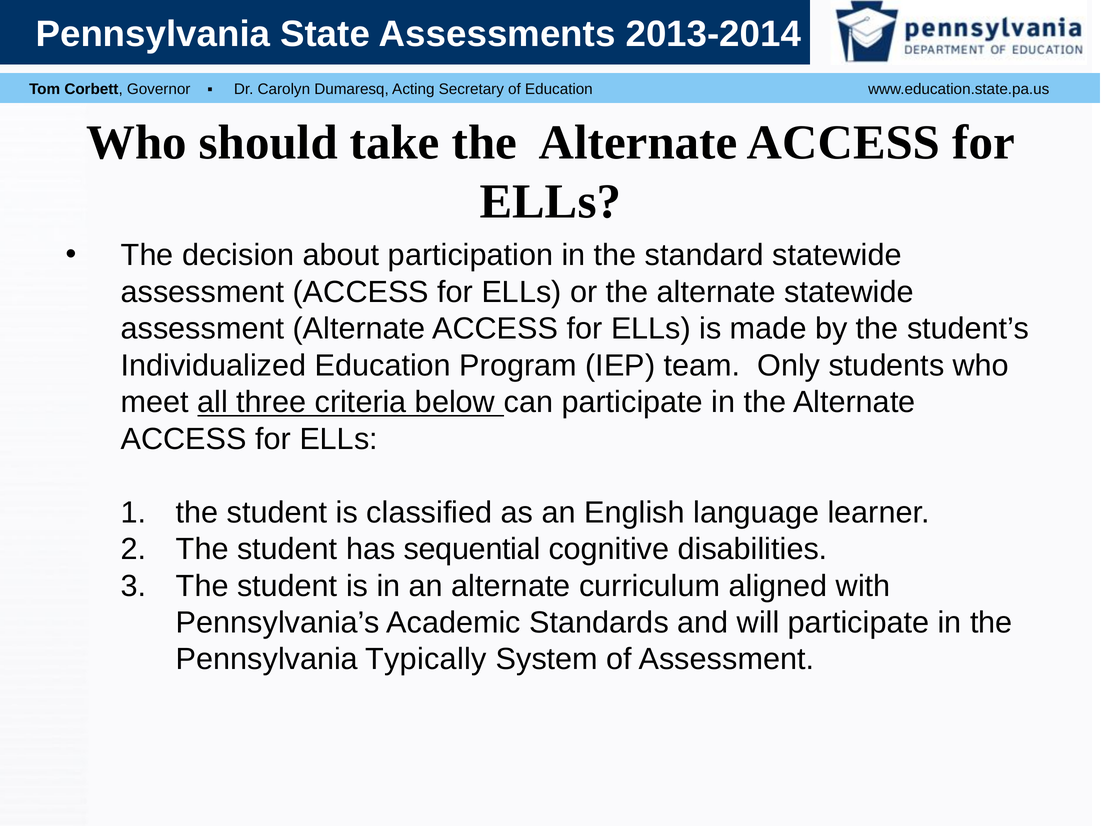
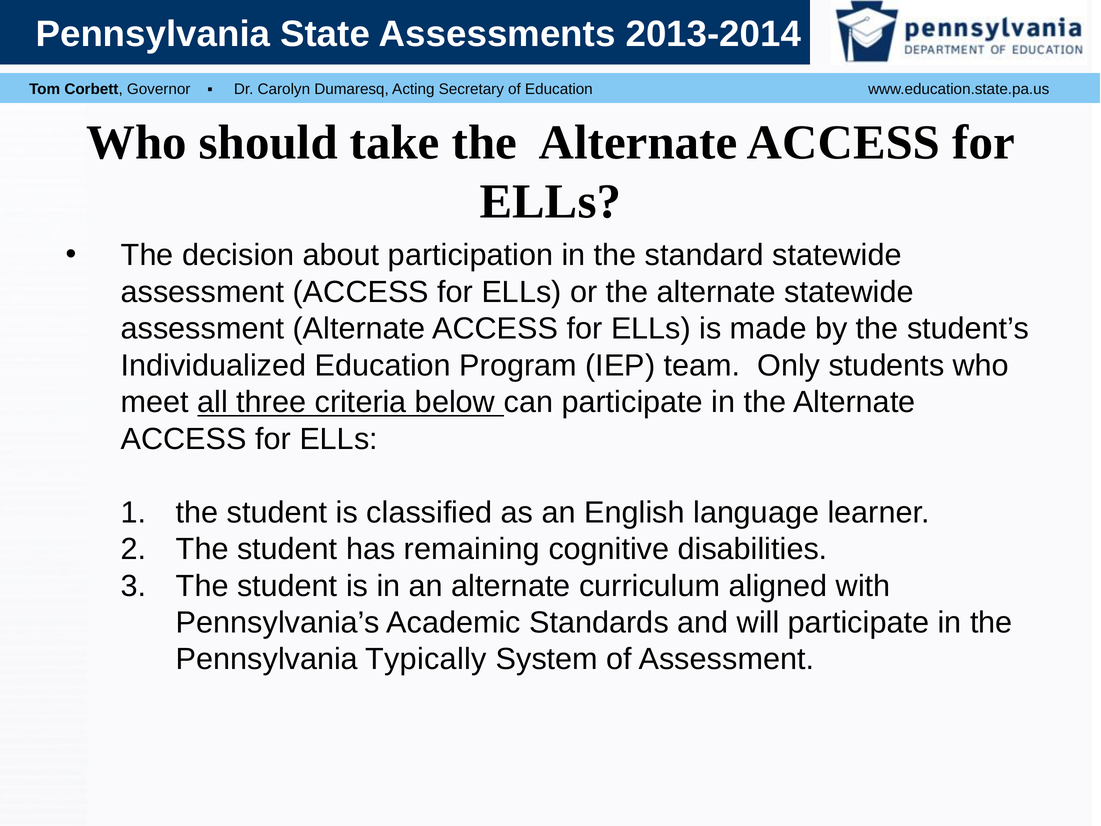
sequential: sequential -> remaining (472, 549)
